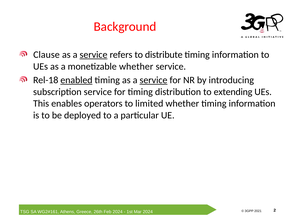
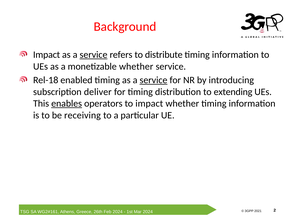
Clause: Clause -> Impact (47, 55)
enabled underline: present -> none (76, 80)
subscription service: service -> deliver (98, 92)
enables underline: none -> present (67, 103)
to limited: limited -> impact (149, 103)
deployed: deployed -> receiving (82, 115)
